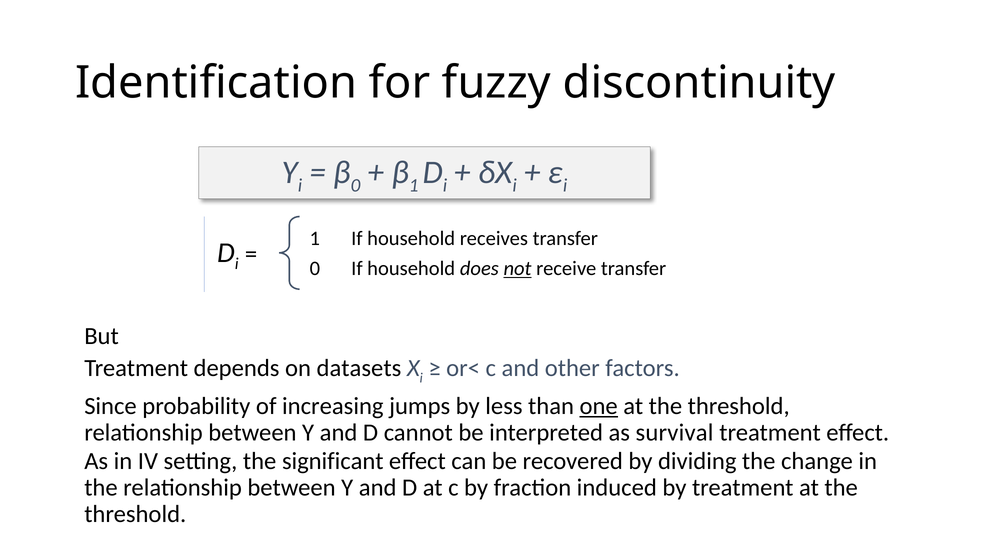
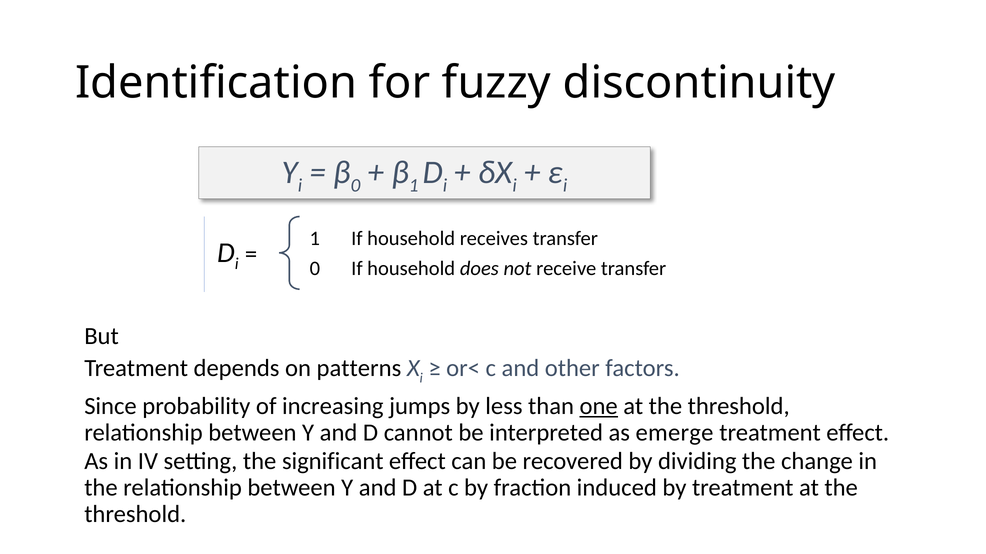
not underline: present -> none (517, 269)
datasets: datasets -> patterns (359, 369)
survival: survival -> emerge (675, 433)
